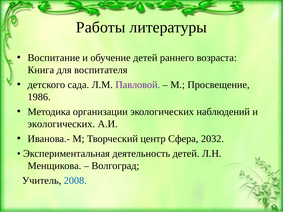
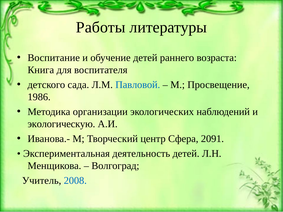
Павловой colour: purple -> blue (138, 85)
экологических: экологических -> экологическую (61, 124)
2032: 2032 -> 2091 (212, 139)
